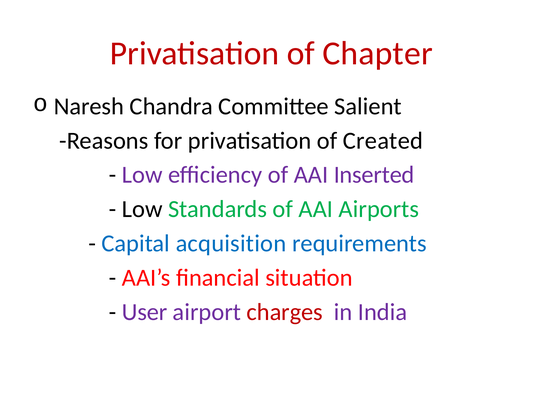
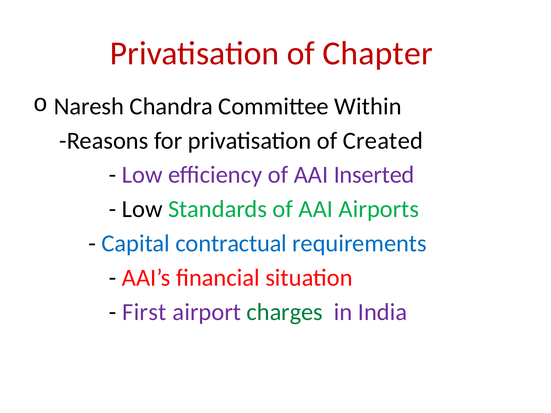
Salient: Salient -> Within (368, 106)
acquisition: acquisition -> contractual (231, 244)
User: User -> First (144, 312)
charges colour: red -> green (285, 312)
